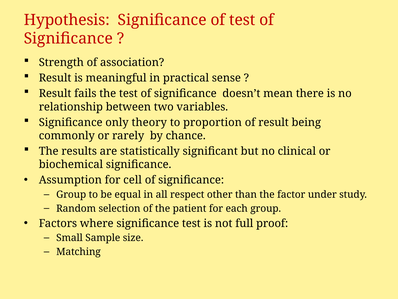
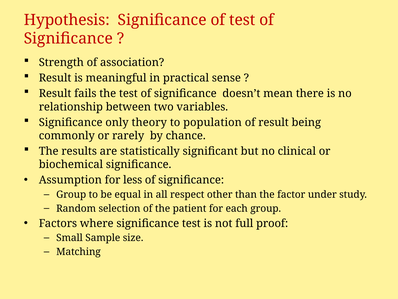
proportion: proportion -> population (213, 122)
cell: cell -> less (133, 180)
